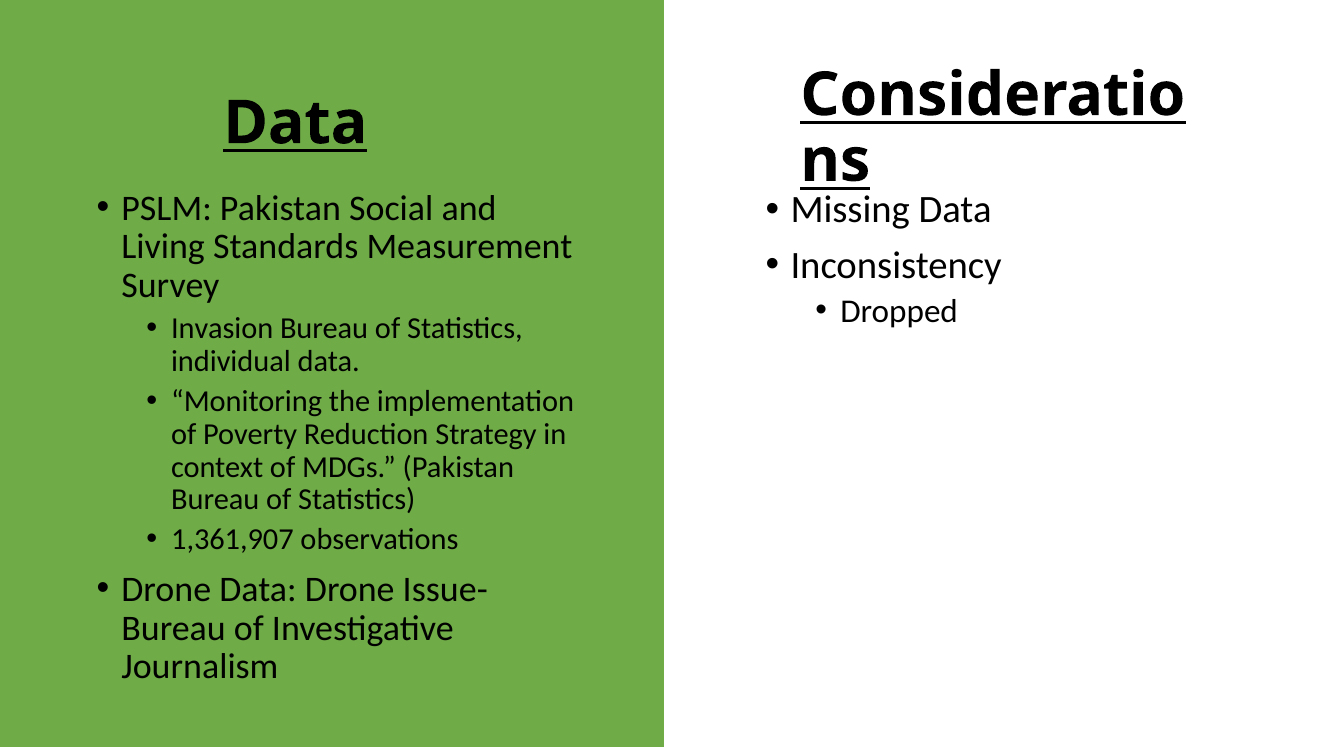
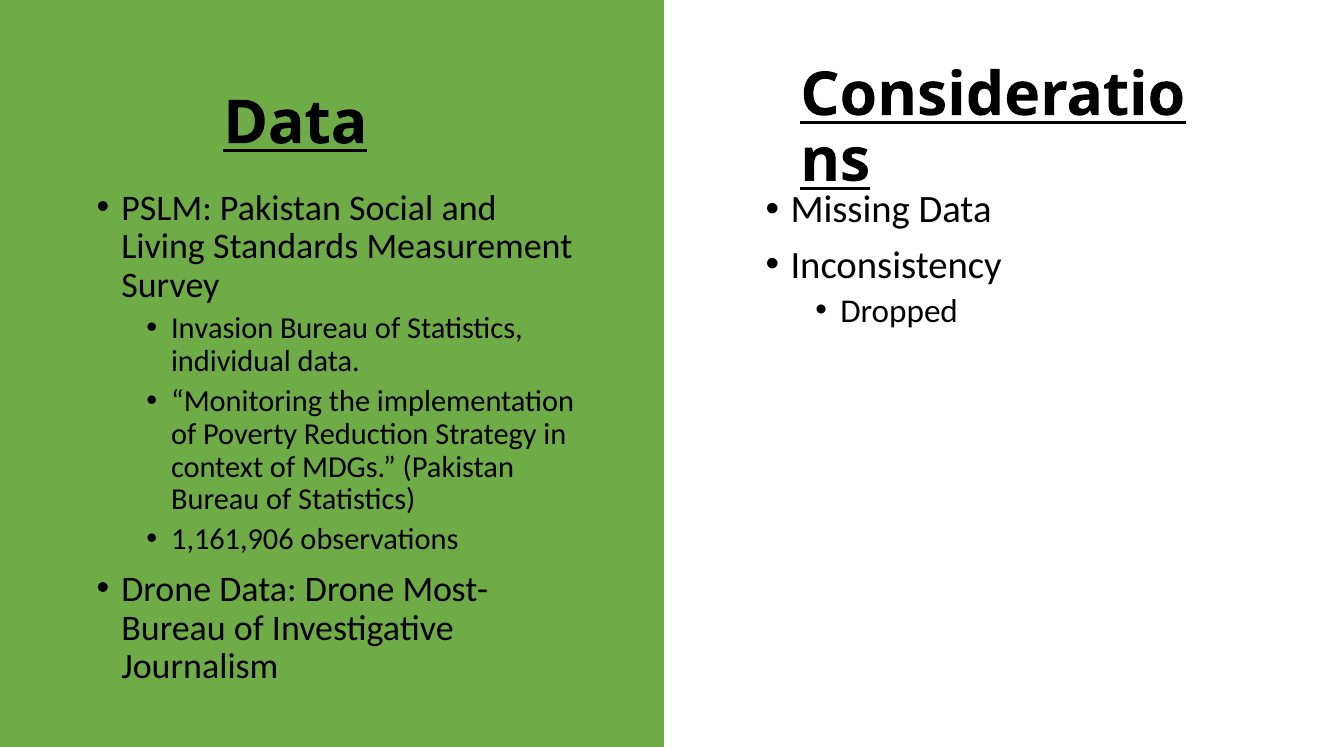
1,361,907: 1,361,907 -> 1,161,906 (232, 539)
Issue-: Issue- -> Most- (445, 589)
